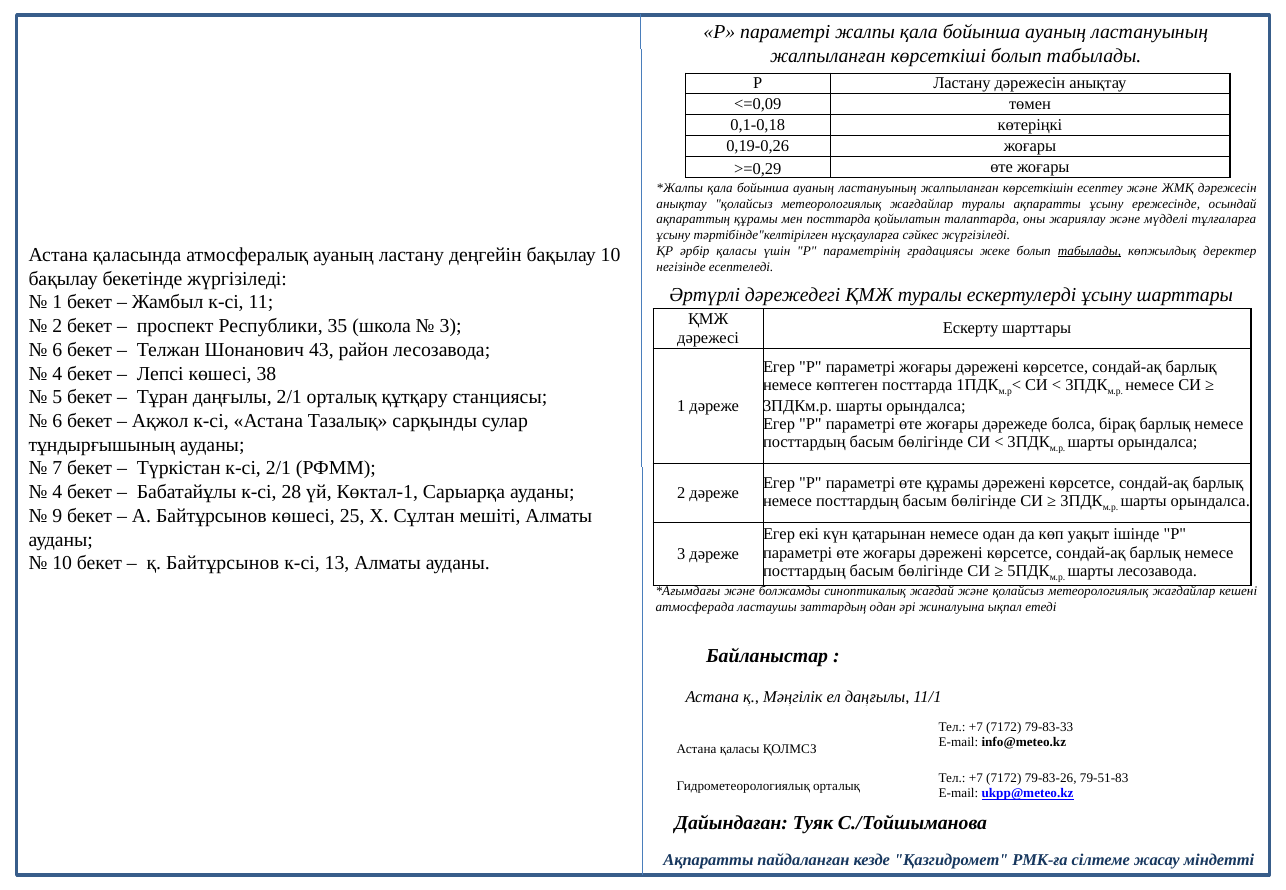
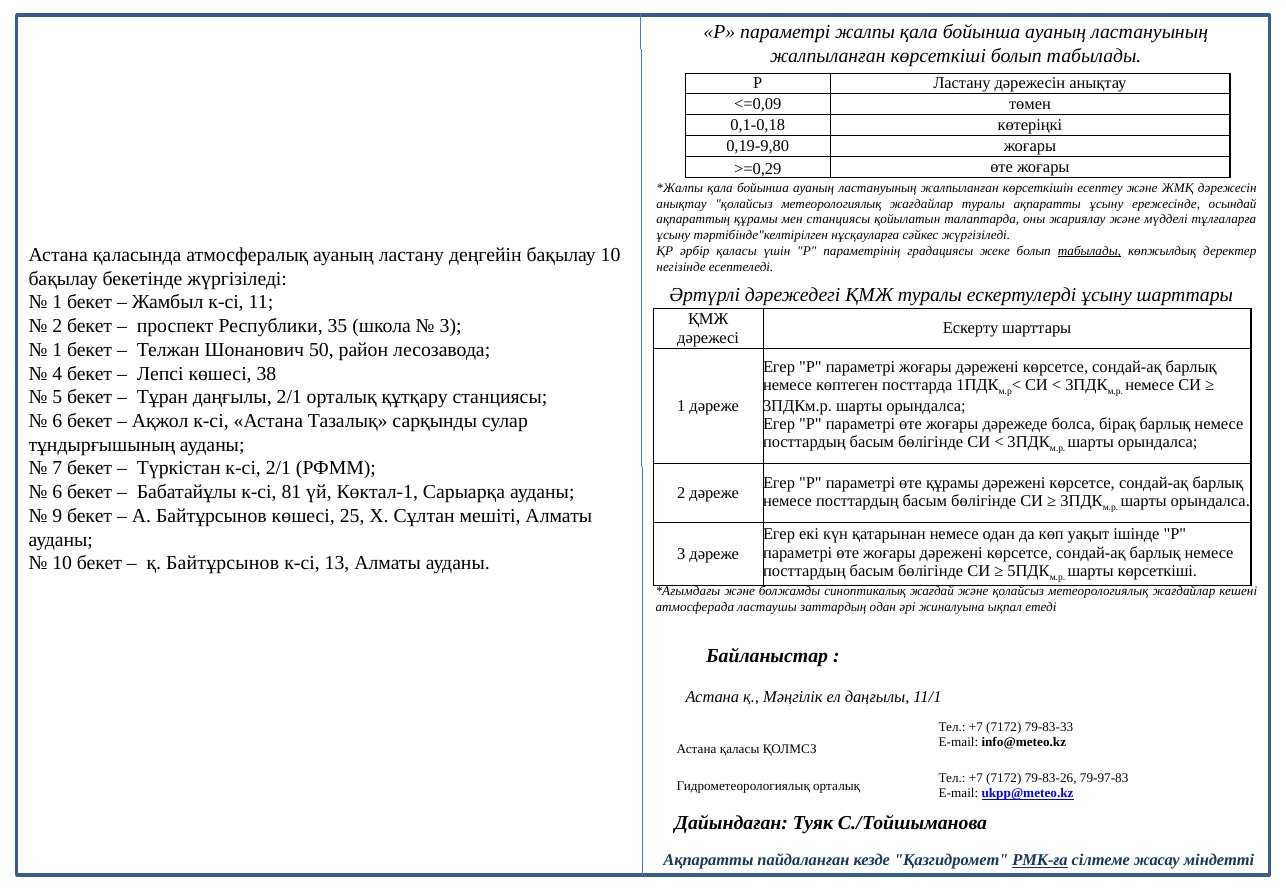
0,19-0,26: 0,19-0,26 -> 0,19-9,80 (758, 146)
мен посттарда: посттарда -> станциясы (838, 220)
6: 6 -> 1 (57, 350)
43: 43 -> 50 (321, 350)
4: 4 -> 6 (57, 492)
28: 28 -> 81 (291, 492)
шарты лесозавода: лесозавода -> көрсеткіші (1157, 571)
79-51-83: 79-51-83 -> 79-97-83 (1104, 779)
РМК-ға underline: none -> present (1040, 860)
